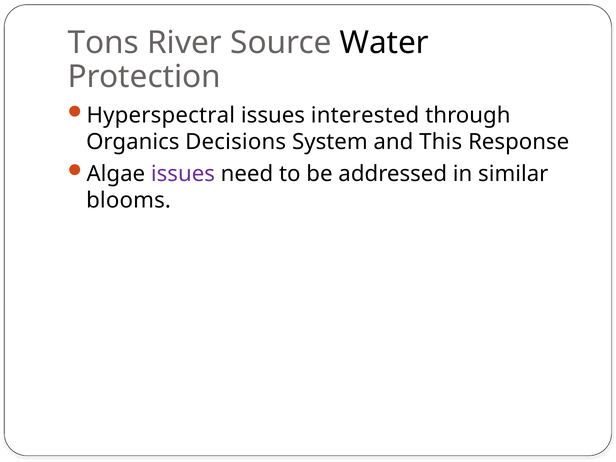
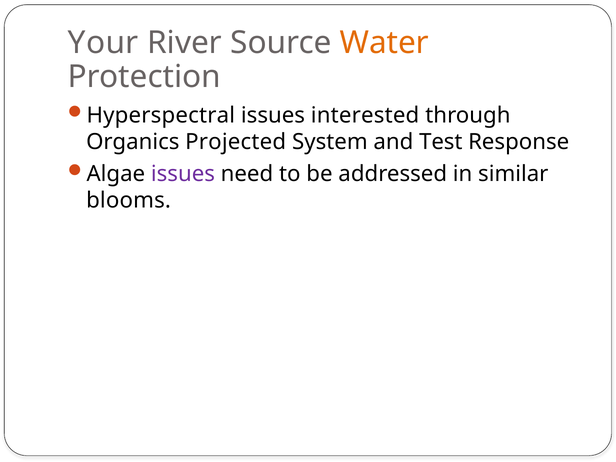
Tons: Tons -> Your (103, 43)
Water colour: black -> orange (384, 43)
Decisions: Decisions -> Projected (236, 142)
This: This -> Test (441, 142)
